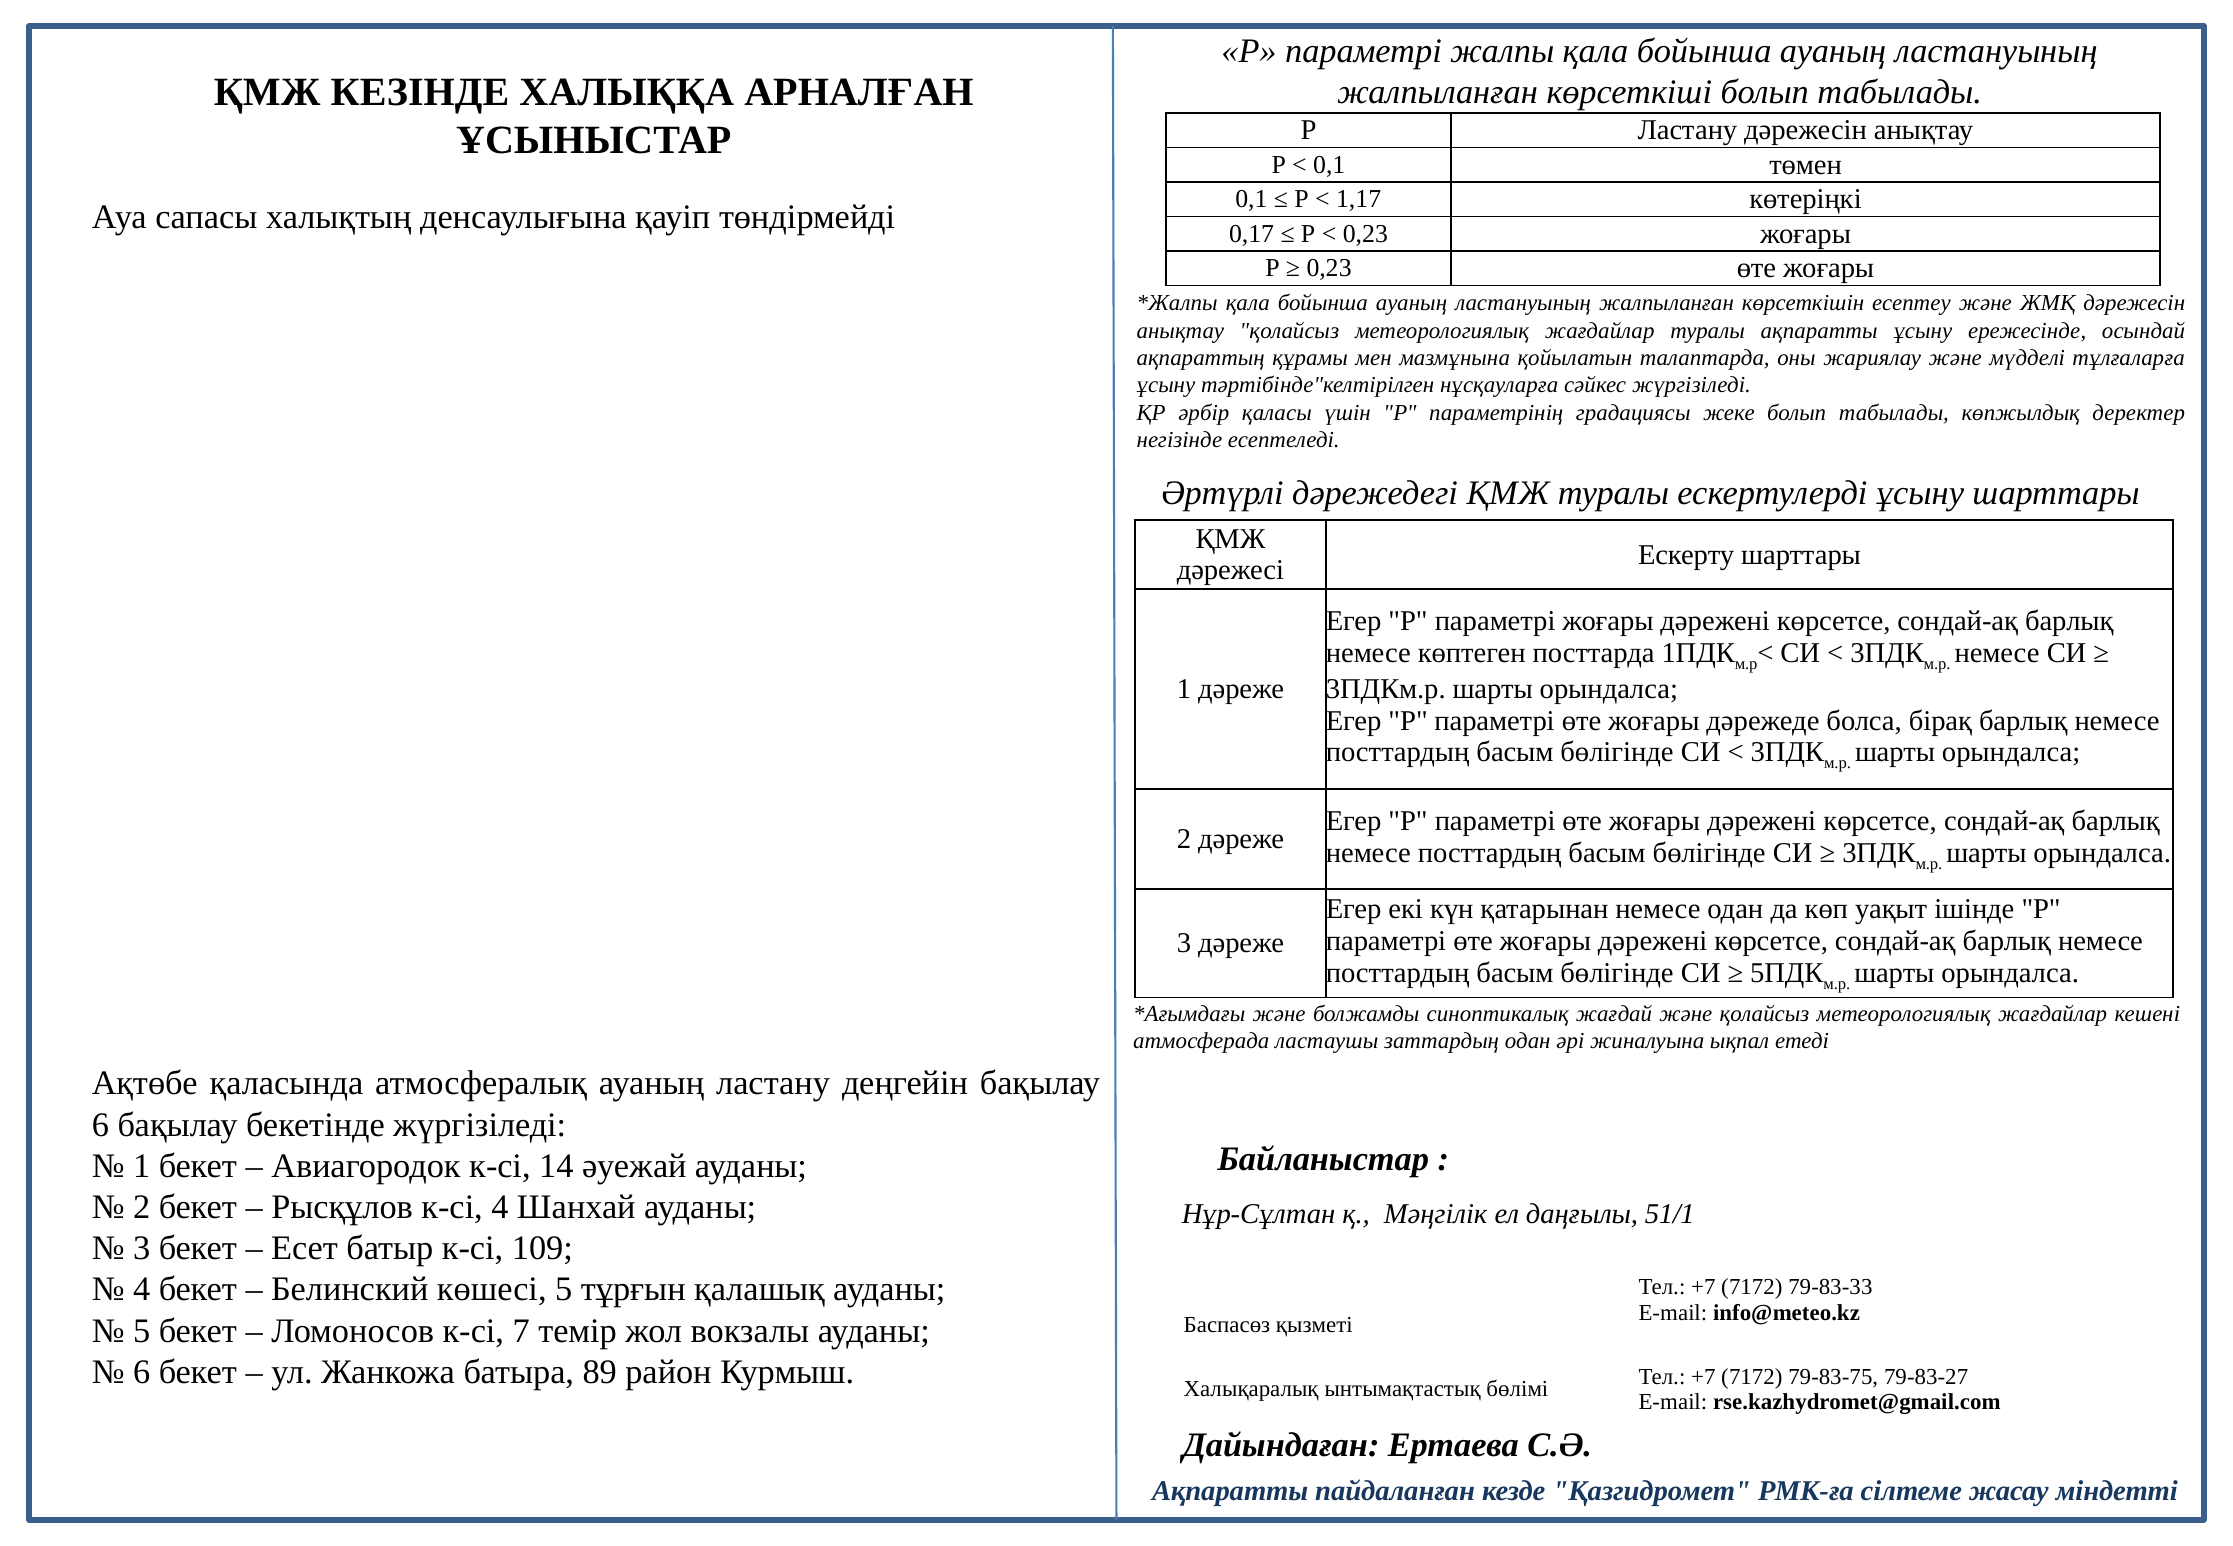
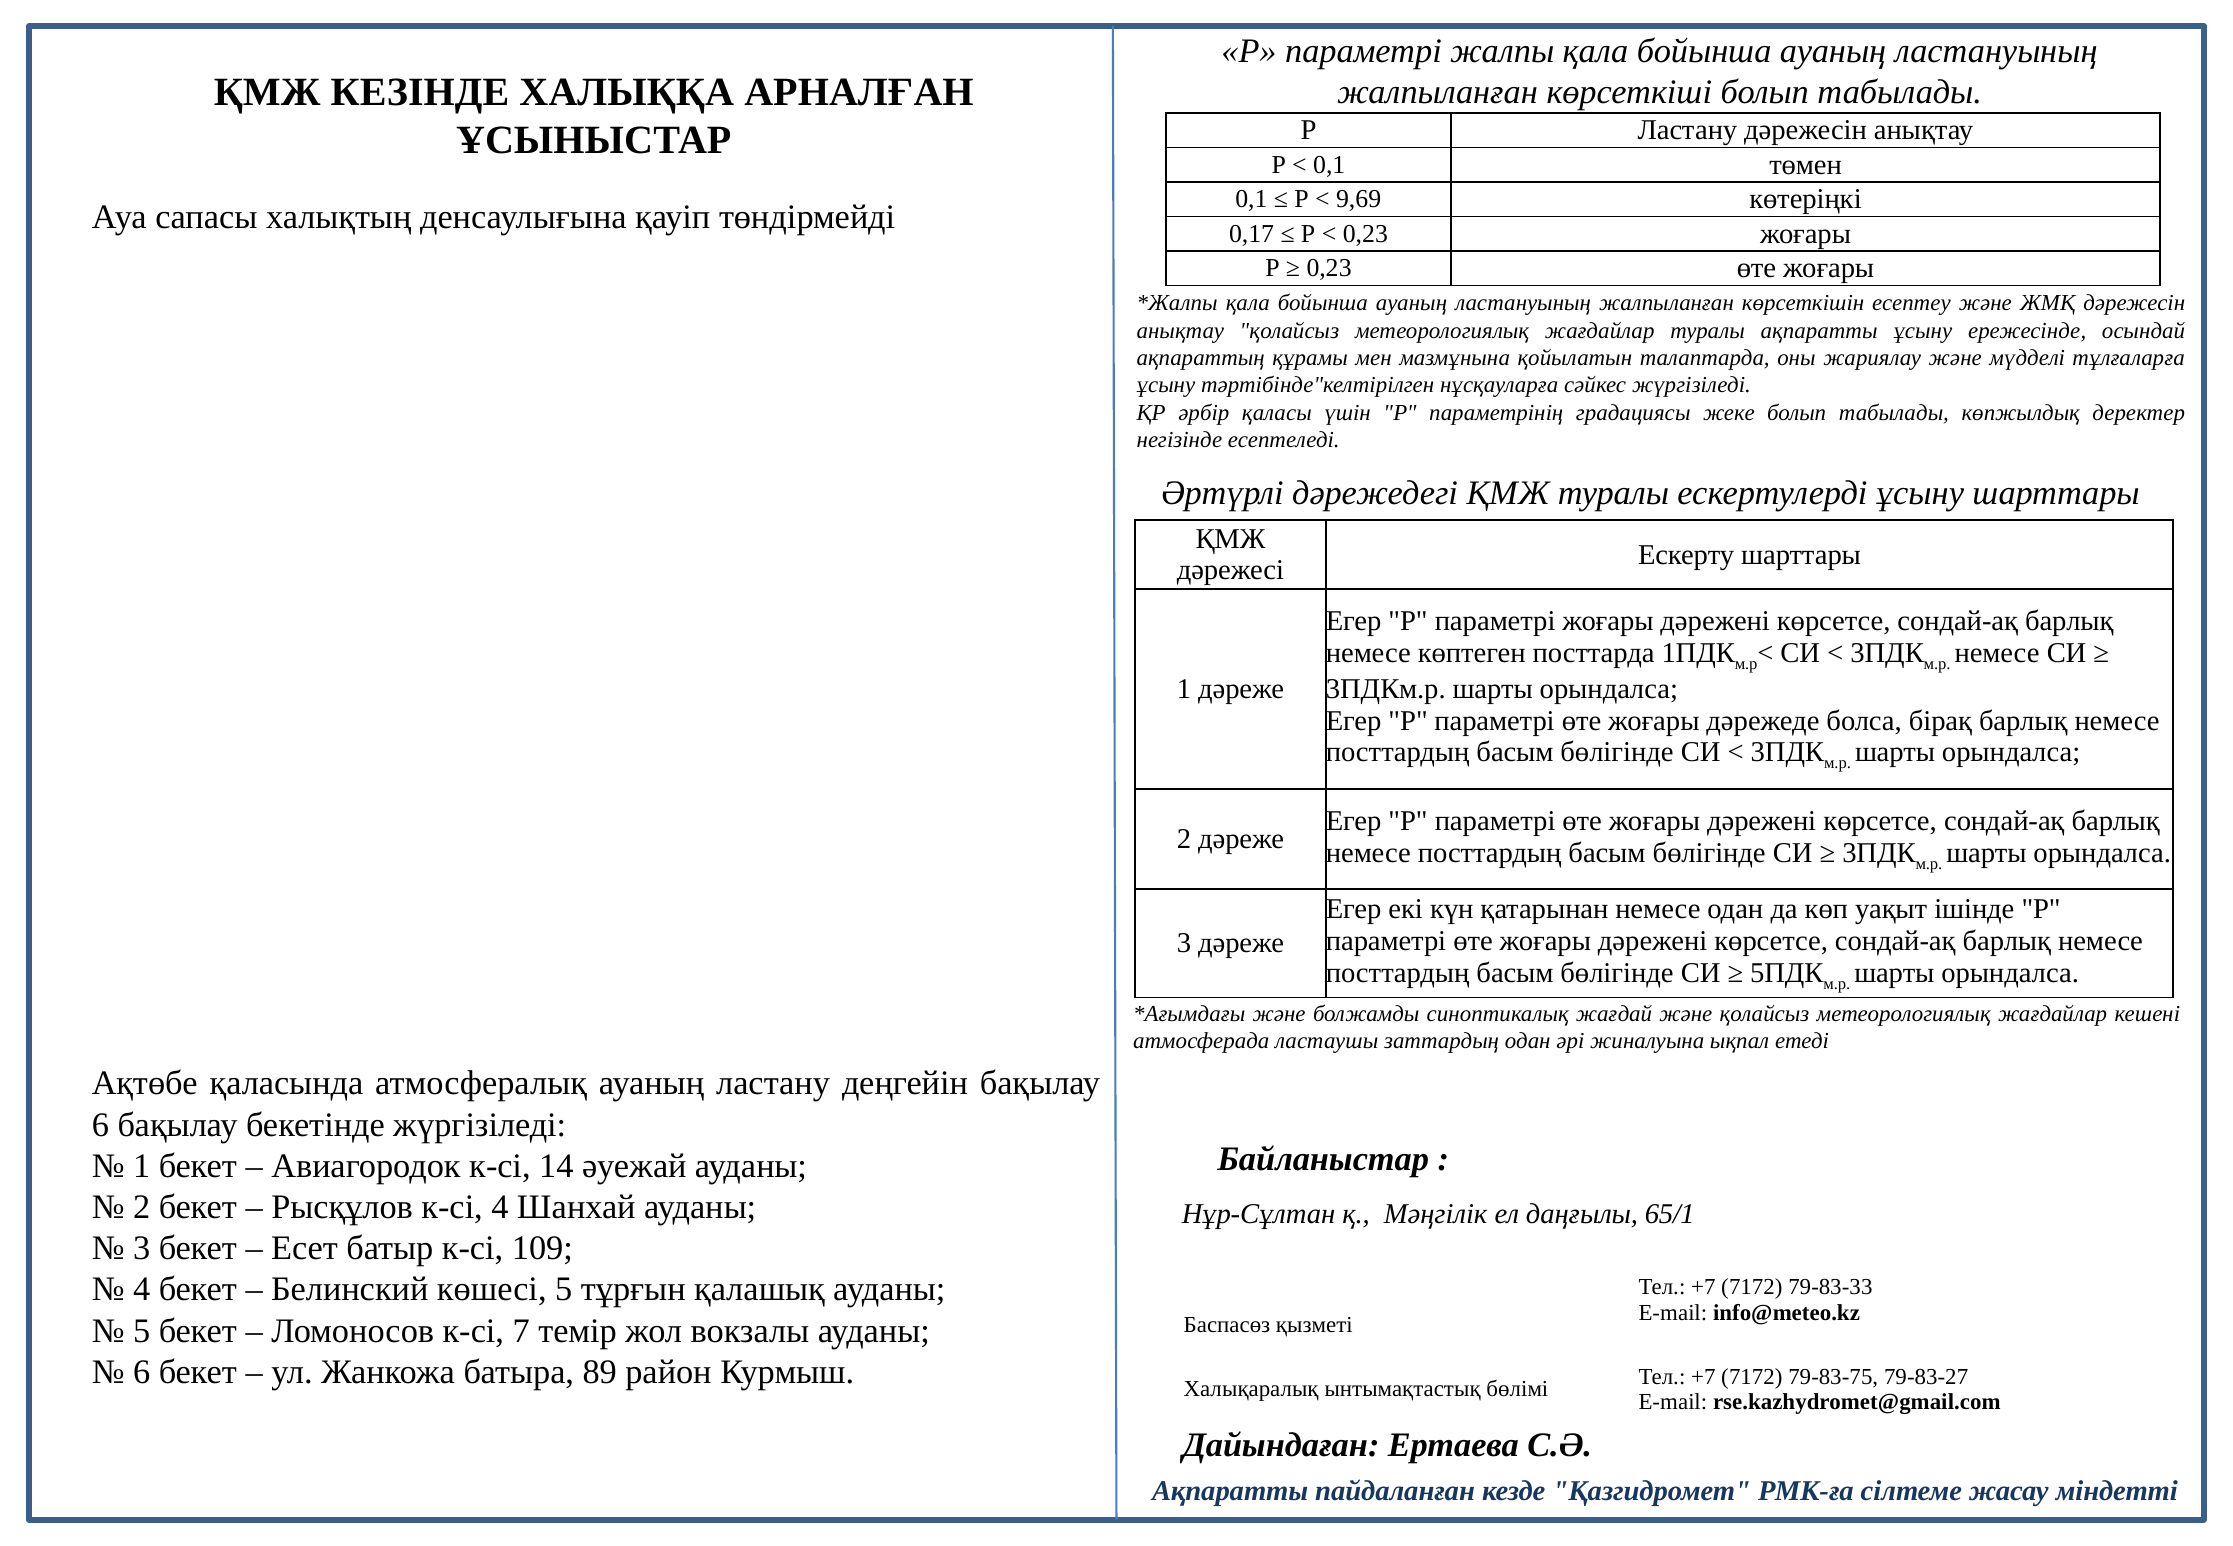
1,17: 1,17 -> 9,69 (1359, 199)
51/1: 51/1 -> 65/1 (1670, 1214)
